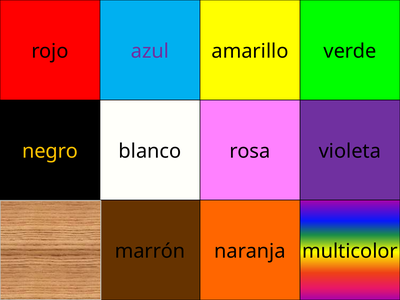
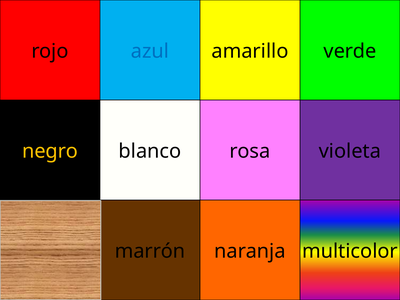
azul colour: purple -> blue (150, 51)
